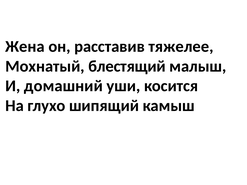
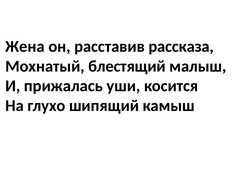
тяжелее: тяжелее -> рассказа (181, 47)
домашний: домашний -> прижалась (63, 86)
